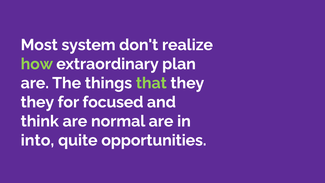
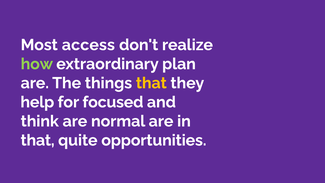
system: system -> access (88, 45)
that colour: light green -> yellow (151, 83)
they: they -> help (37, 102)
into: into -> that (38, 140)
